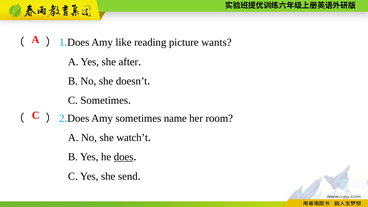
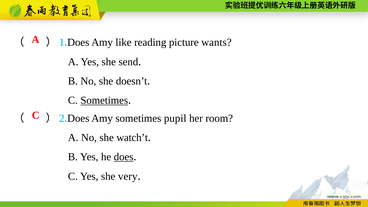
after: after -> send (128, 62)
Sometimes underline: none -> present (104, 100)
name: name -> pupil (175, 118)
send: send -> very (128, 176)
